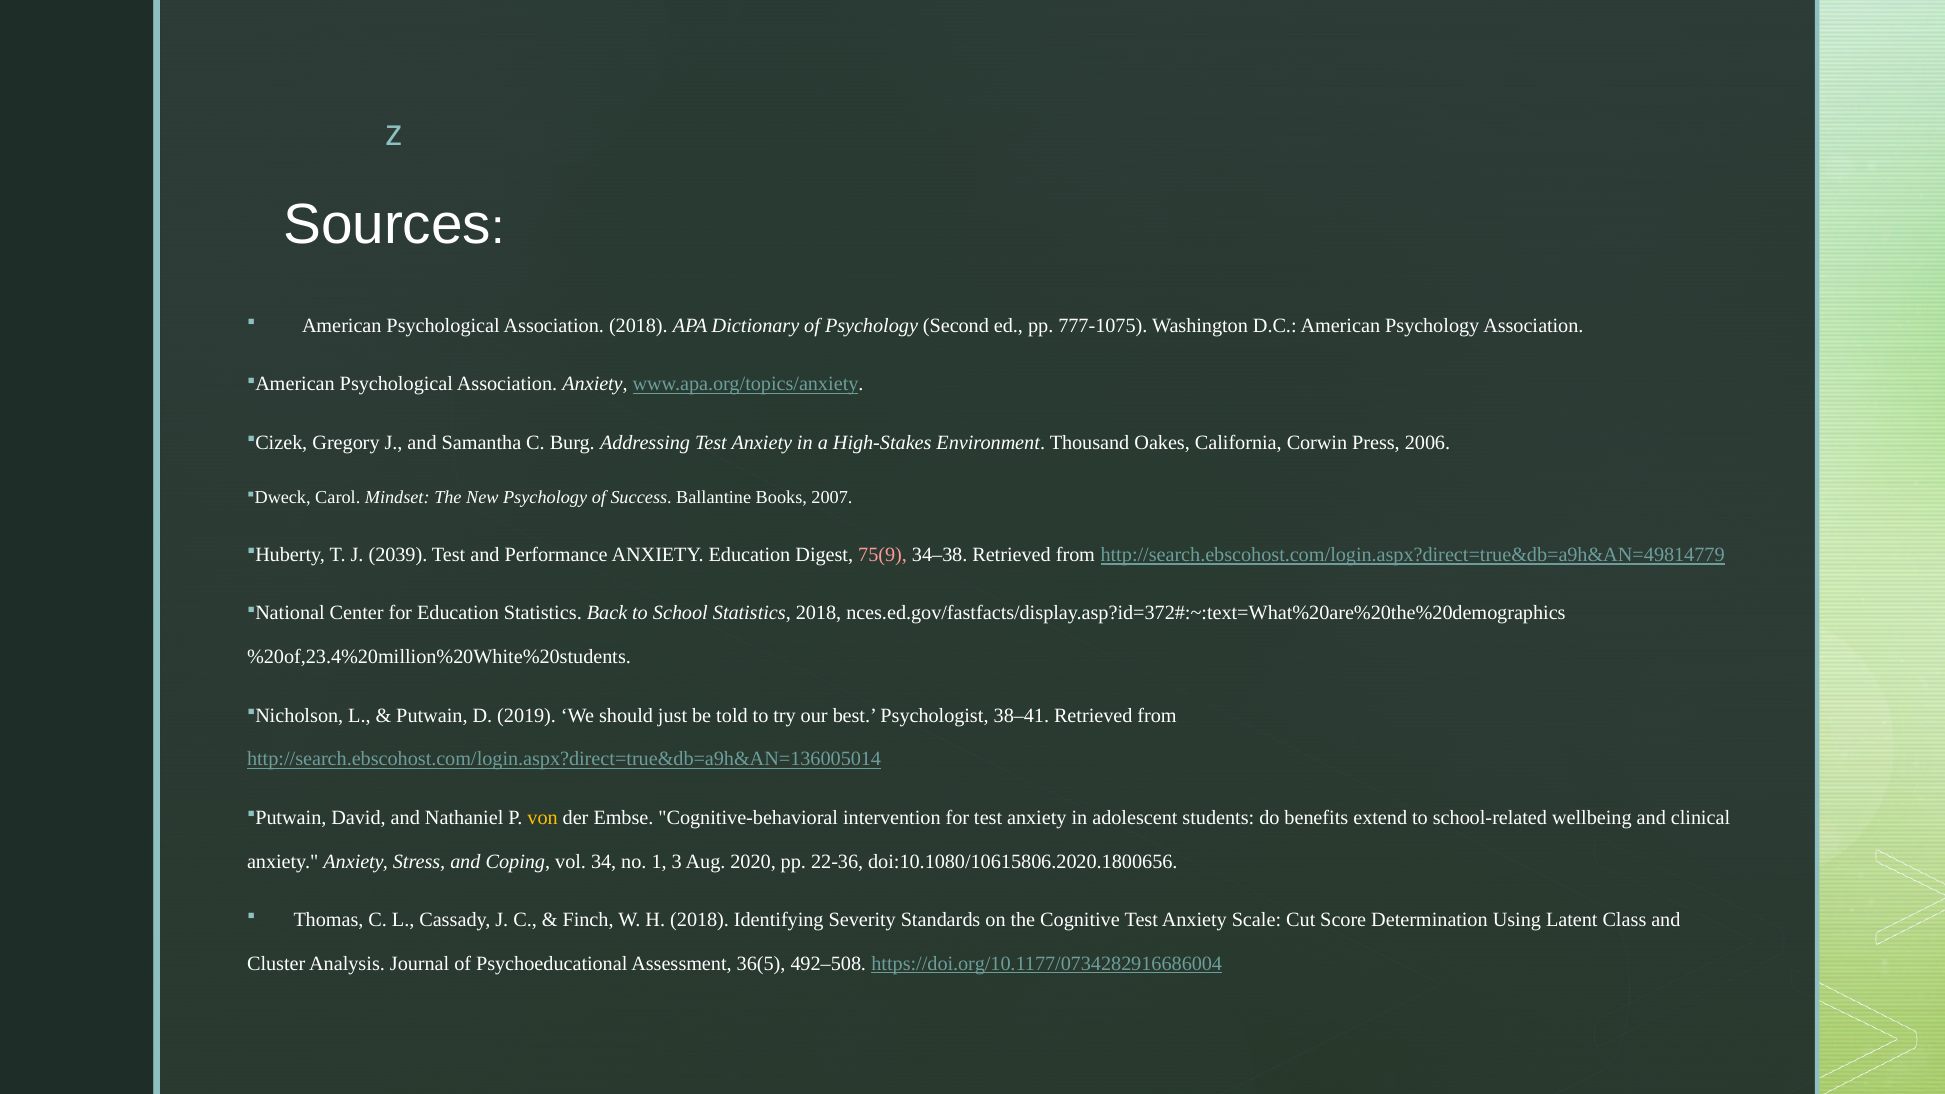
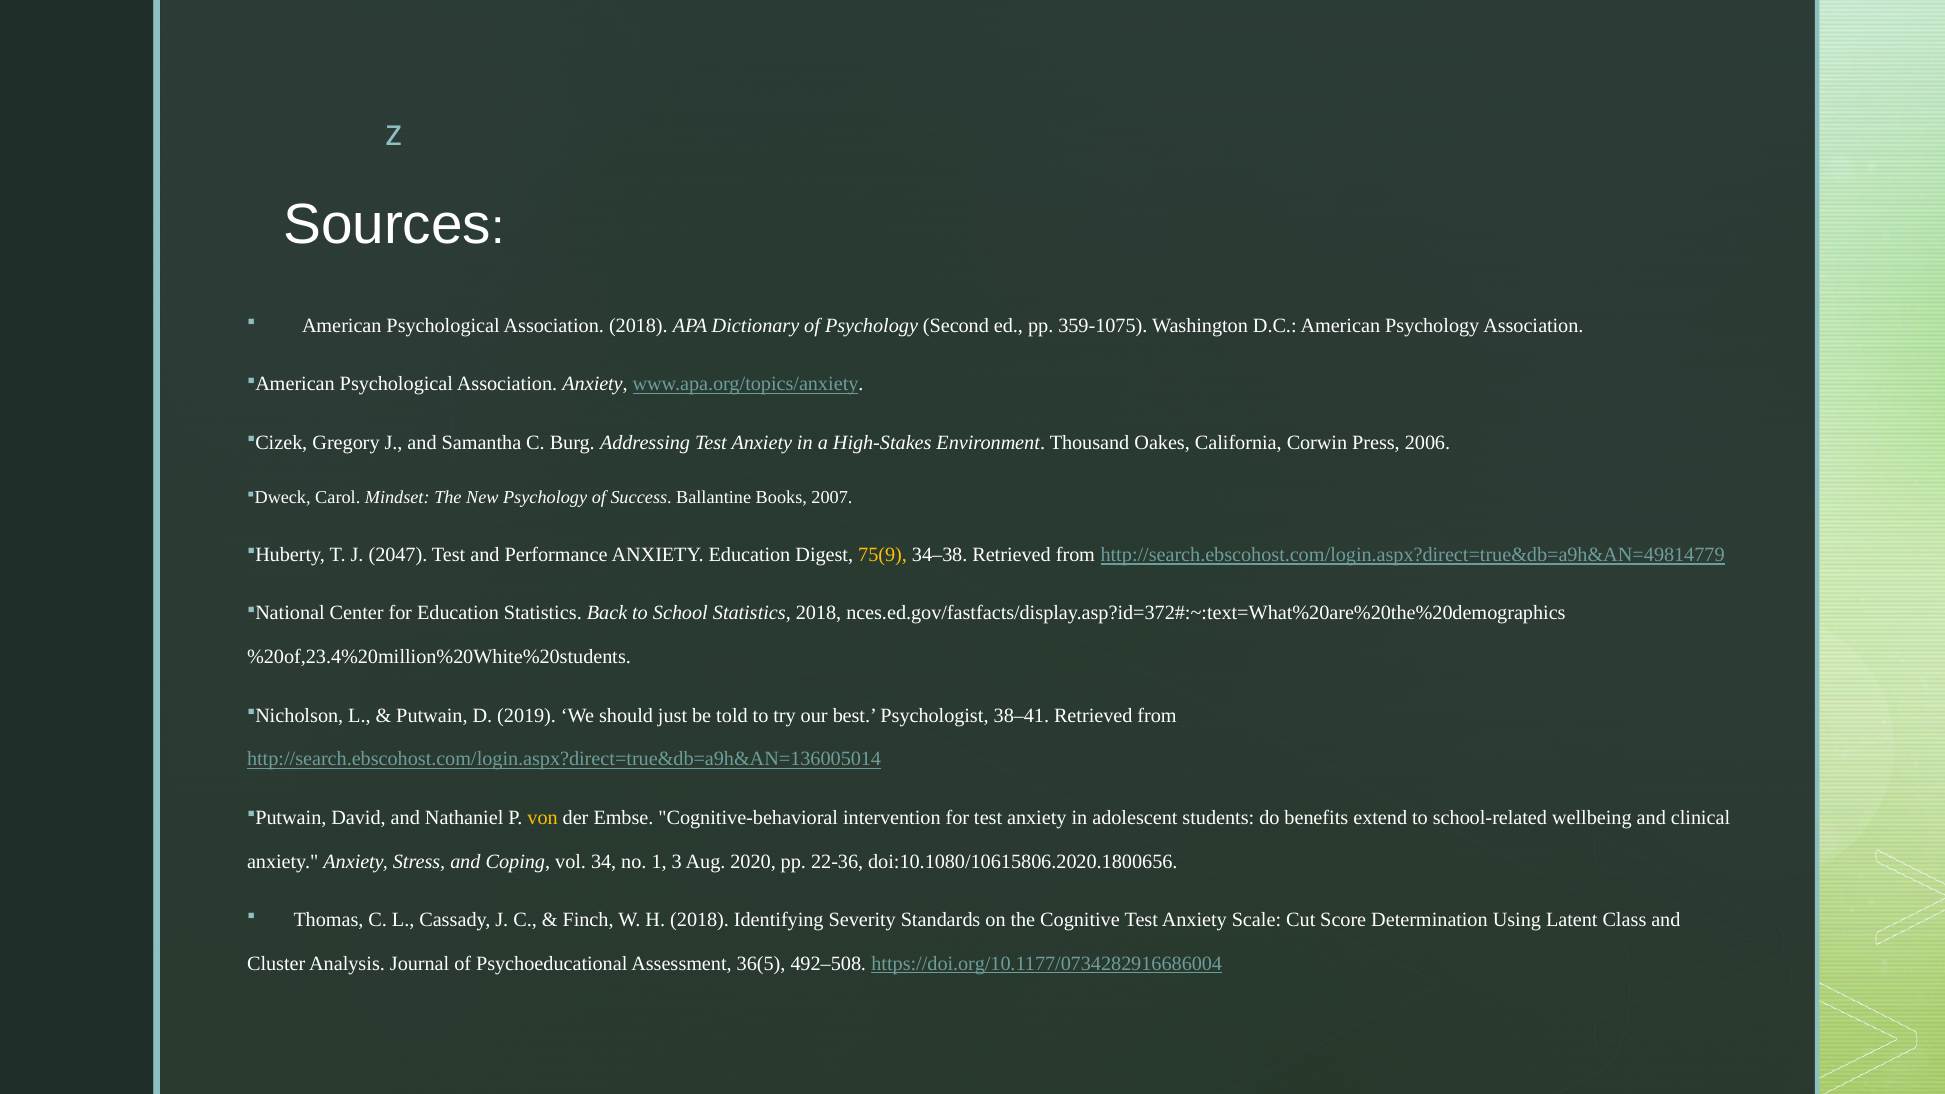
777-1075: 777-1075 -> 359-1075 (1103, 326)
2039: 2039 -> 2047 (398, 555)
75(9 colour: pink -> yellow (883, 555)
